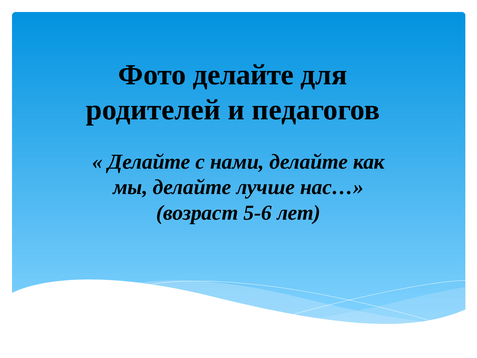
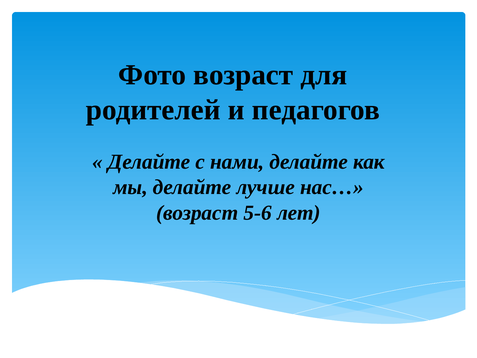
Фото делайте: делайте -> возраст (243, 75)
